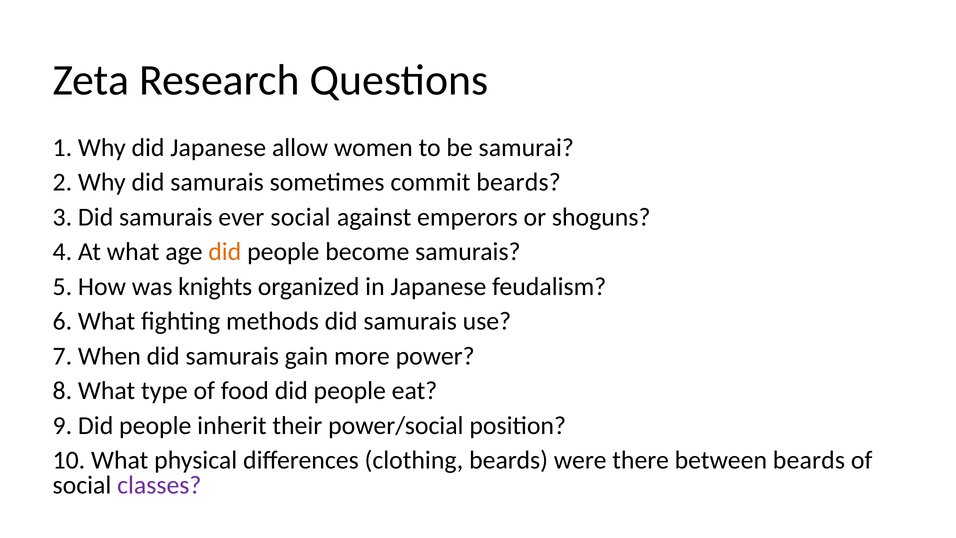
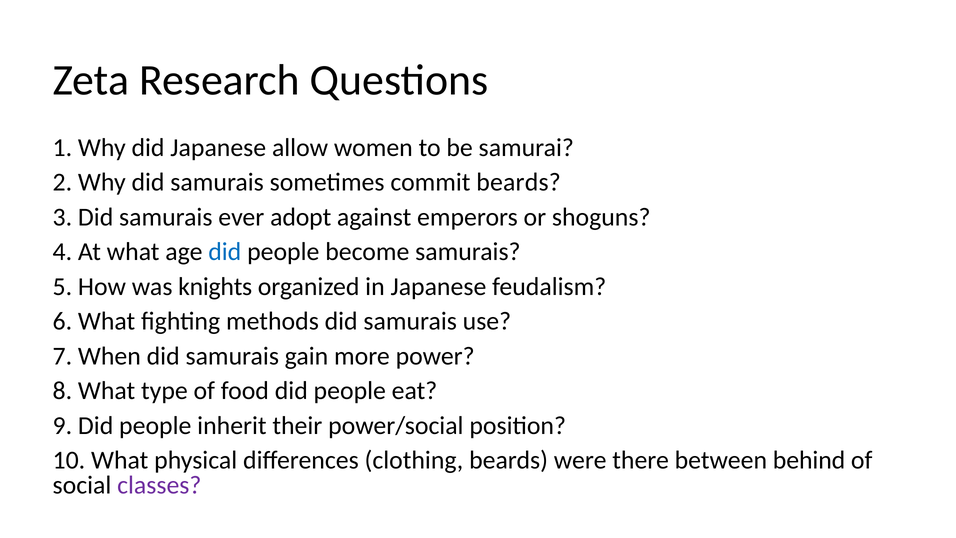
ever social: social -> adopt (301, 217)
did colour: orange -> blue (225, 252)
between beards: beards -> behind (809, 460)
